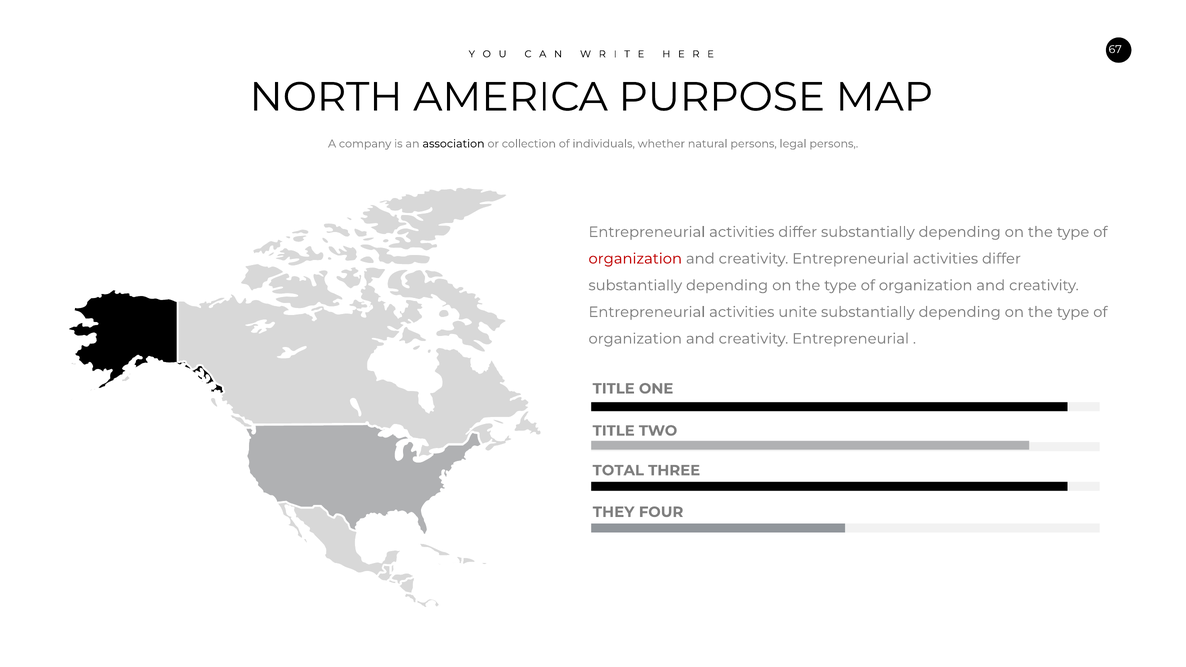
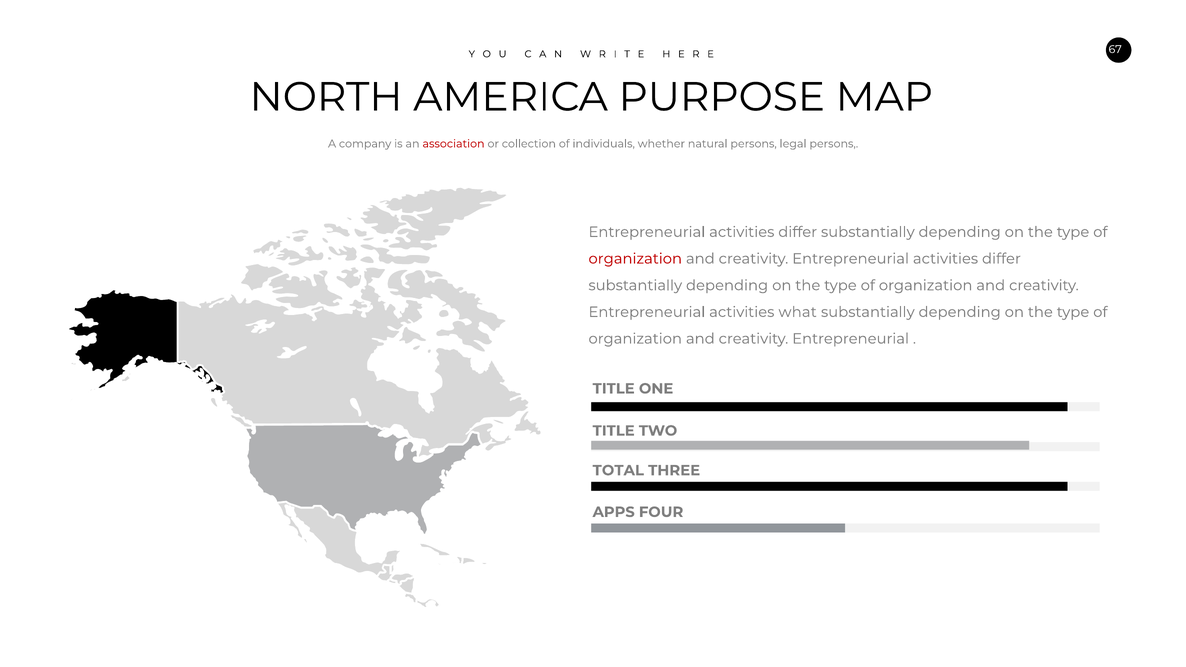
association colour: black -> red (454, 144)
unite: unite -> what (798, 312)
THEY: THEY -> APPS (614, 512)
